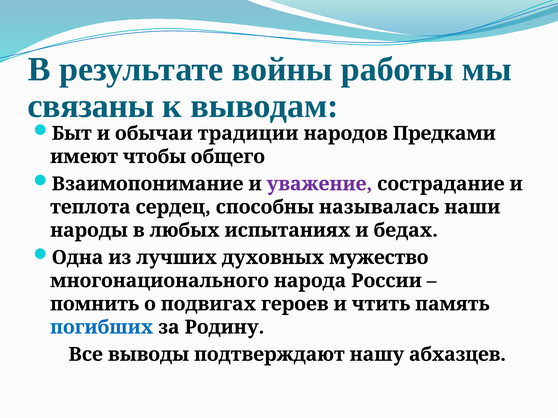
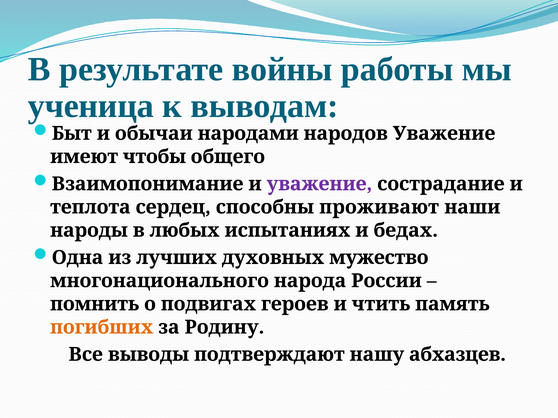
связаны: связаны -> ученица (91, 106)
традиции: традиции -> народами (248, 134)
народов Предками: Предками -> Уважение (444, 134)
называлась: называлась -> проживают (379, 207)
погибших colour: blue -> orange (102, 328)
